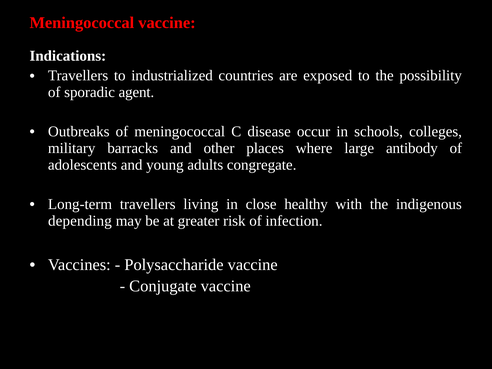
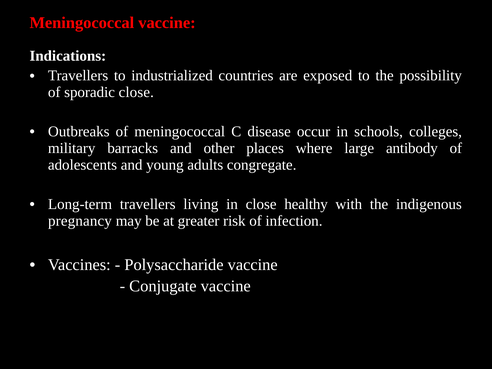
sporadic agent: agent -> close (136, 92)
depending: depending -> pregnancy (80, 221)
